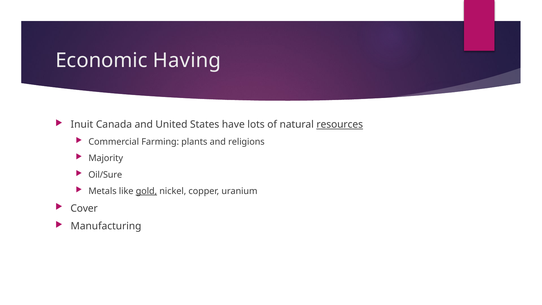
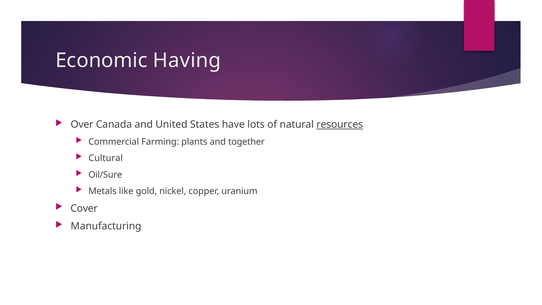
Inuit: Inuit -> Over (82, 125)
religions: religions -> together (246, 142)
Majority: Majority -> Cultural (106, 158)
gold underline: present -> none (146, 191)
